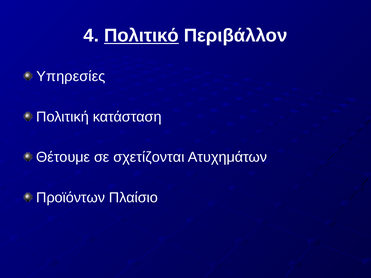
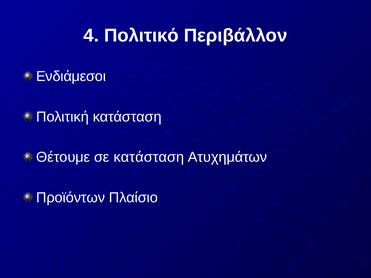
Πολιτικό underline: present -> none (141, 36)
Υπηρεσίες: Υπηρεσίες -> Ενδιάμεσοι (71, 76)
σε σχετίζονται: σχετίζονται -> κατάσταση (149, 157)
